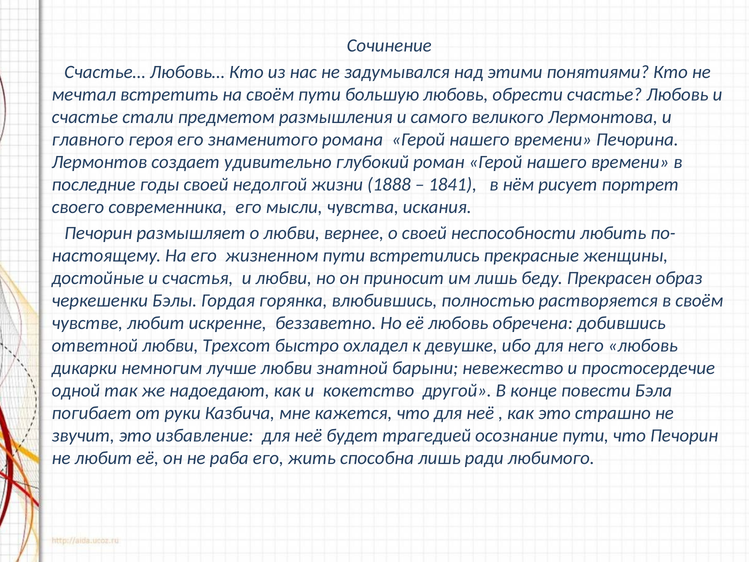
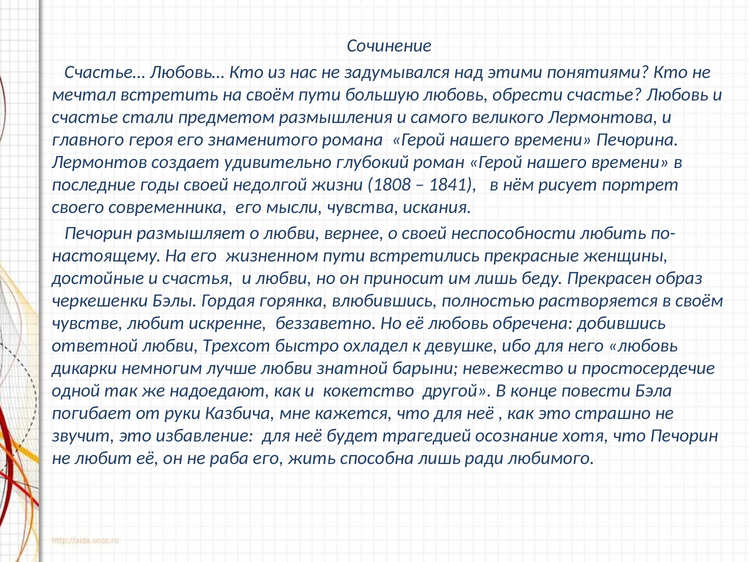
1888: 1888 -> 1808 (389, 184)
осознание пути: пути -> хотя (585, 435)
